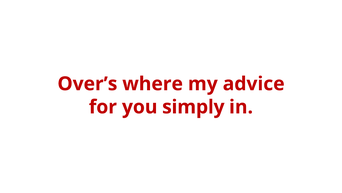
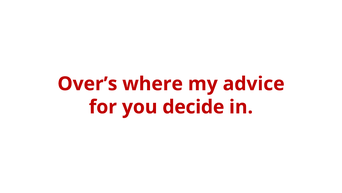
simply: simply -> decide (193, 107)
